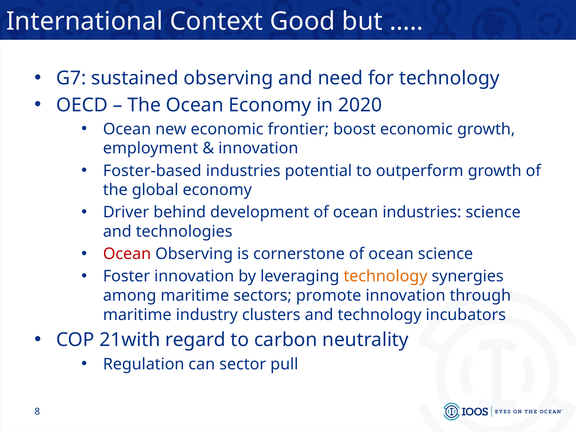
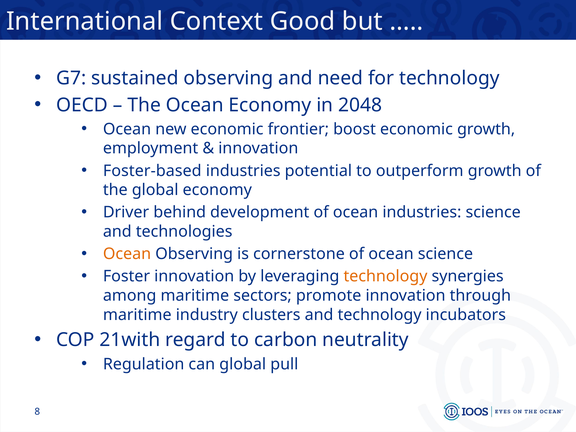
2020: 2020 -> 2048 (360, 105)
Ocean colour: red -> orange (127, 254)
can sector: sector -> global (243, 364)
